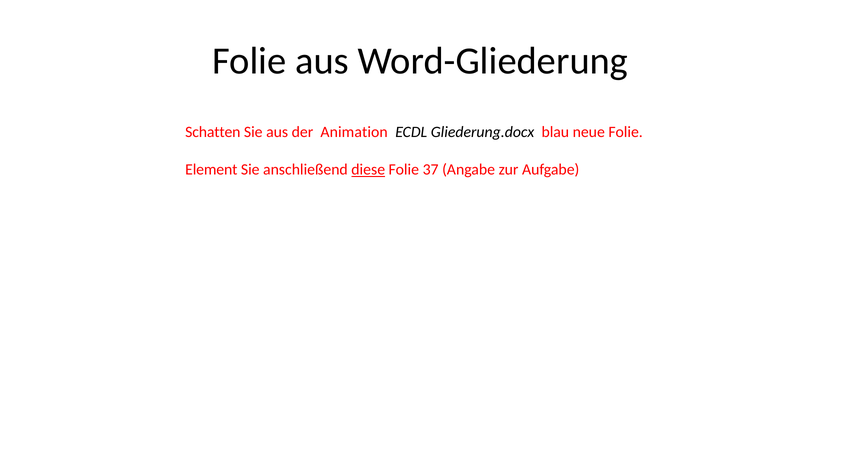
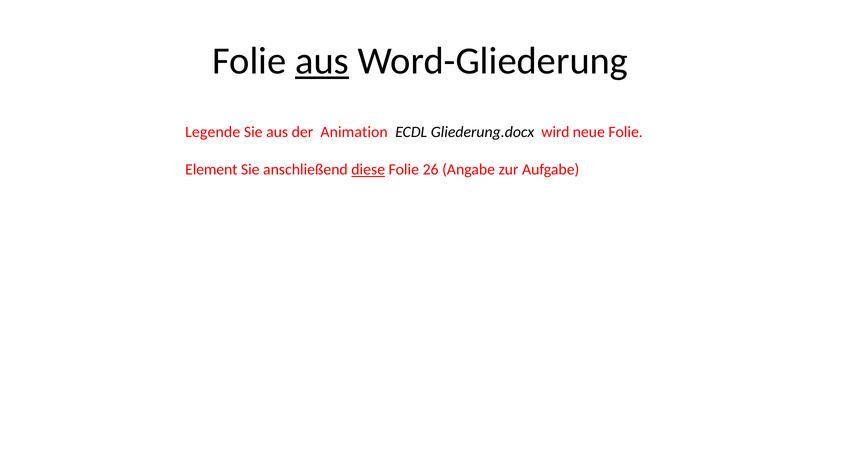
aus underline: none -> present (322, 61)
Schatten: Schatten -> Legende (213, 132)
blau: blau -> wird (555, 132)
37: 37 -> 26 (431, 170)
